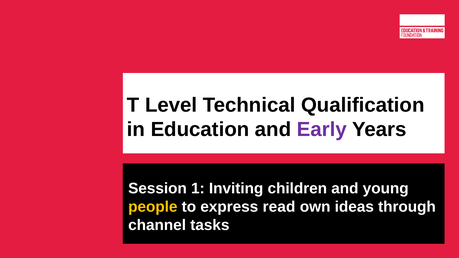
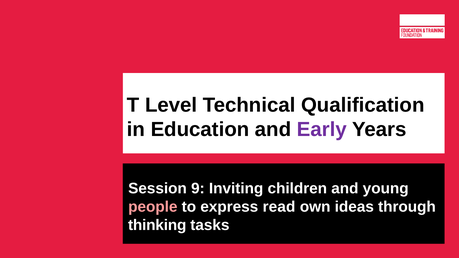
1: 1 -> 9 (198, 188)
people colour: yellow -> pink (153, 207)
channel: channel -> thinking (157, 225)
